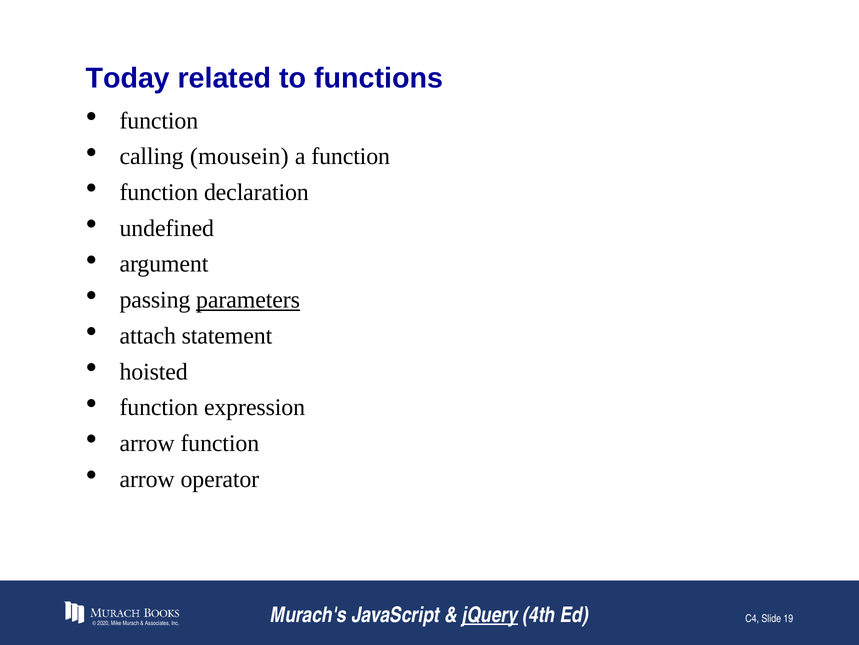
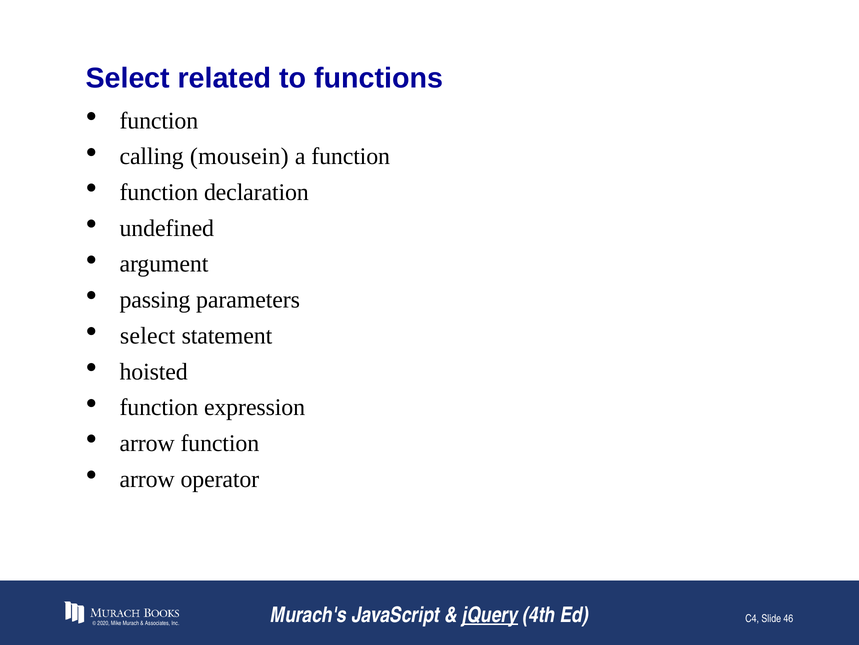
Today: Today -> Select (128, 78)
parameters underline: present -> none (248, 300)
attach: attach -> select (148, 335)
19: 19 -> 46 (788, 618)
